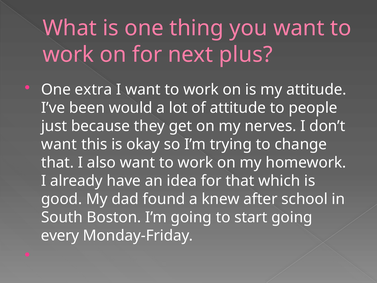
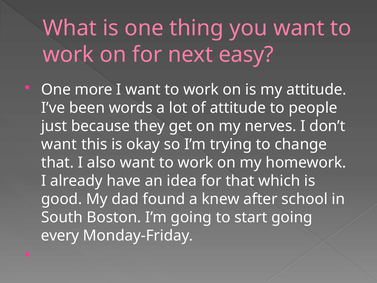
plus: plus -> easy (246, 55)
extra: extra -> more (94, 90)
would: would -> words (131, 108)
